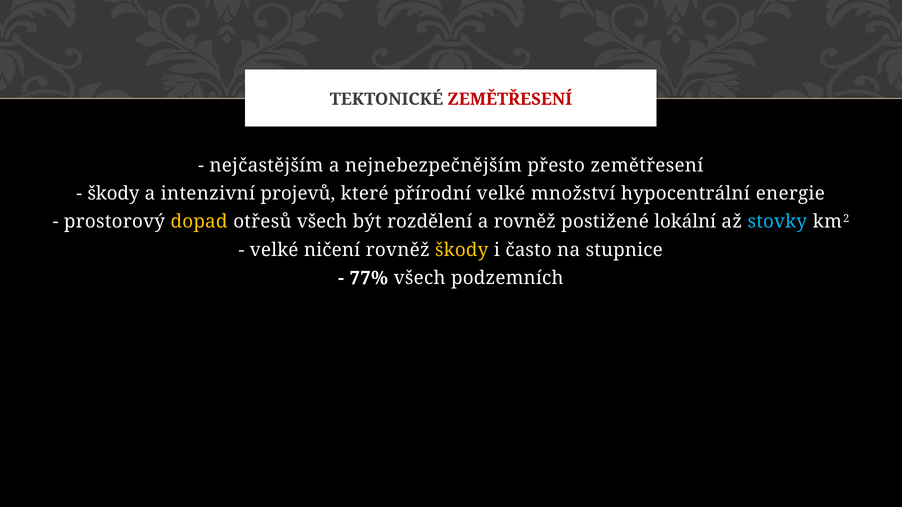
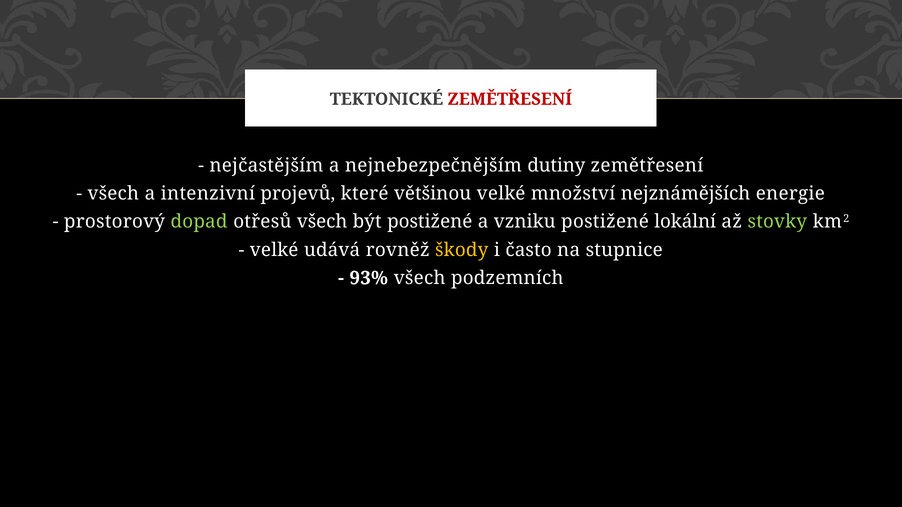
přesto: přesto -> dutiny (556, 165)
škody: škody -> všech (113, 194)
přírodní: přírodní -> většinou (433, 194)
hypocentrální: hypocentrální -> nejznámějších (686, 194)
dopad colour: yellow -> light green (199, 222)
být rozdělení: rozdělení -> postižené (430, 222)
a rovněž: rovněž -> vzniku (525, 222)
stovky colour: light blue -> light green (777, 222)
ničení: ničení -> udává (332, 250)
77%: 77% -> 93% (369, 278)
